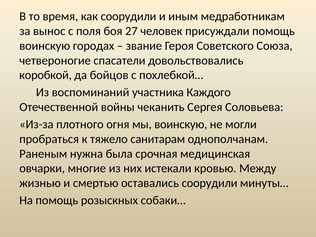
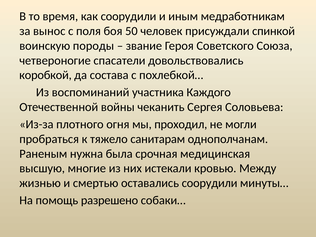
27: 27 -> 50 (131, 31)
присуждали помощь: помощь -> спинкой (274, 31)
городах: городах -> породы (93, 46)
бойцов: бойцов -> состава (109, 75)
мы воинскую: воинскую -> проходил (181, 124)
овчарки: овчарки -> высшую (42, 168)
розыскных: розыскных -> разрешено (110, 200)
